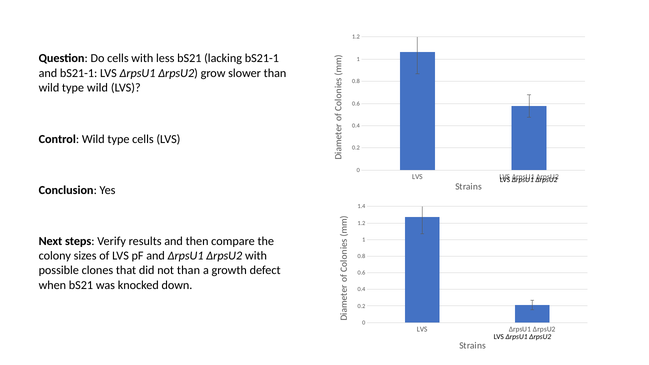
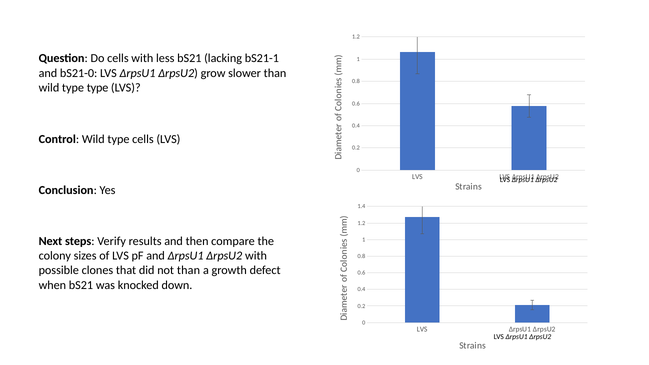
and bS21-1: bS21-1 -> bS21-0 (79, 73)
type wild: wild -> type (98, 88)
